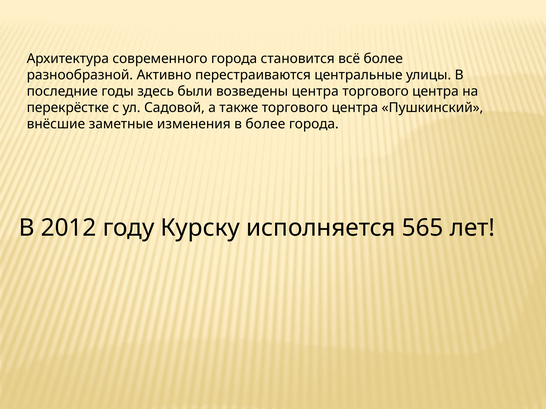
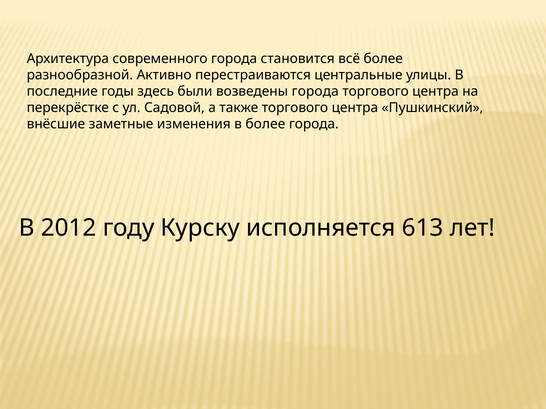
возведены центра: центра -> города (315, 91)
565: 565 -> 613 (423, 228)
